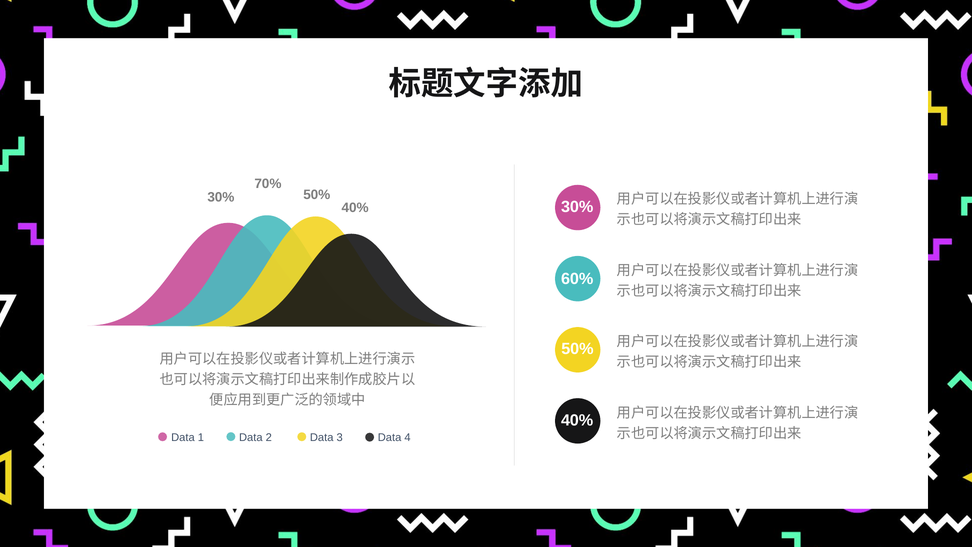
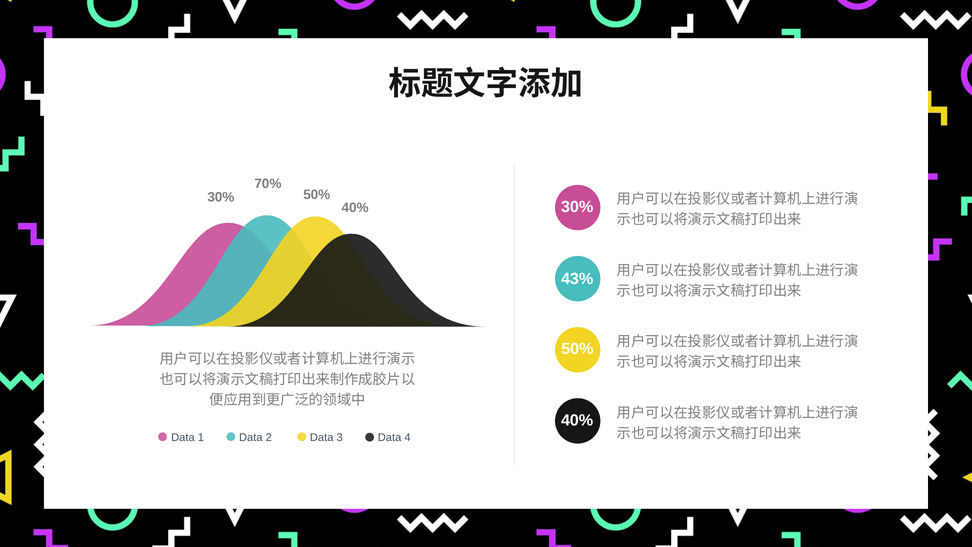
60%: 60% -> 43% (577, 279)
